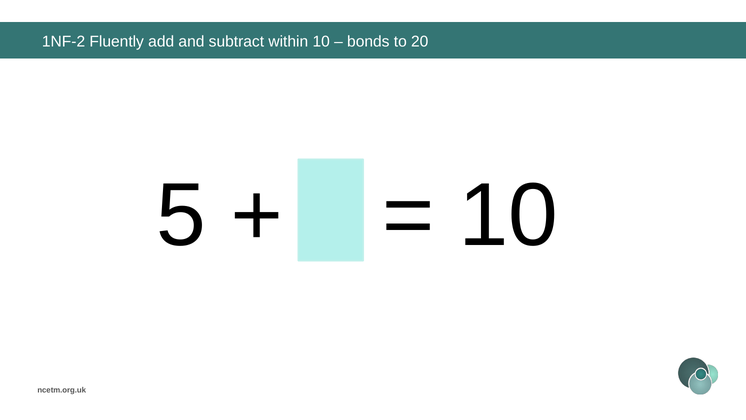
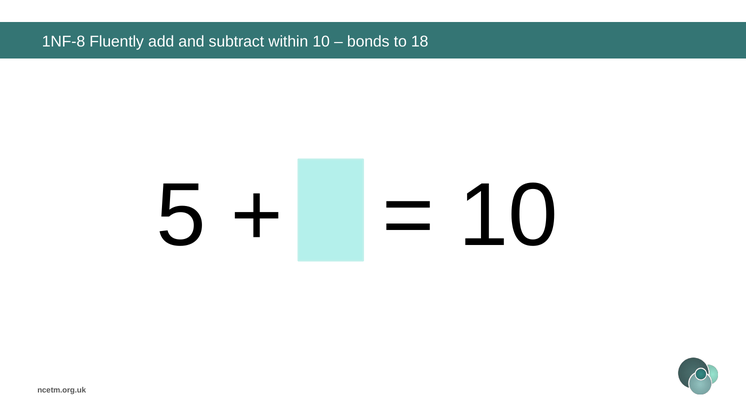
1NF-2: 1NF-2 -> 1NF-8 (64, 42)
20: 20 -> 18 (420, 42)
